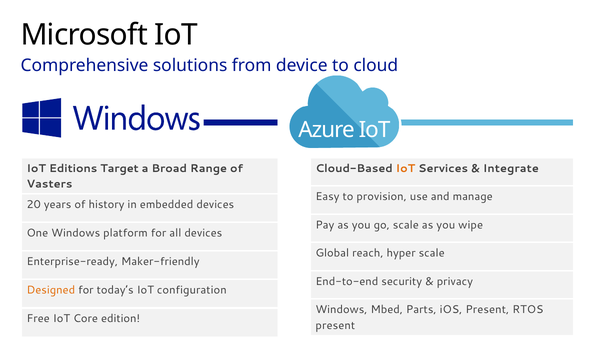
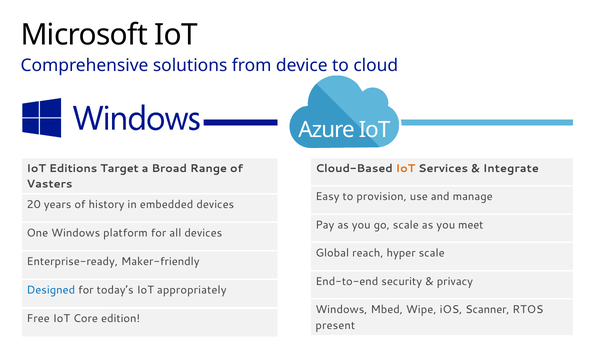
wipe: wipe -> meet (471, 225)
Designed colour: orange -> blue (51, 291)
configuration: configuration -> appropriately (192, 291)
Parts: Parts -> Wipe (421, 310)
iOS Present: Present -> Scanner (487, 310)
